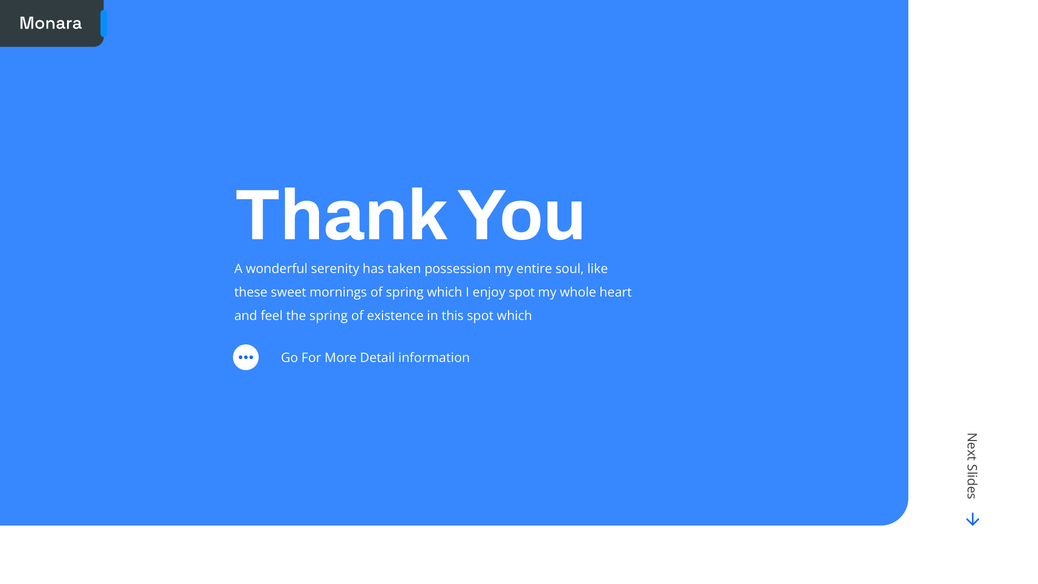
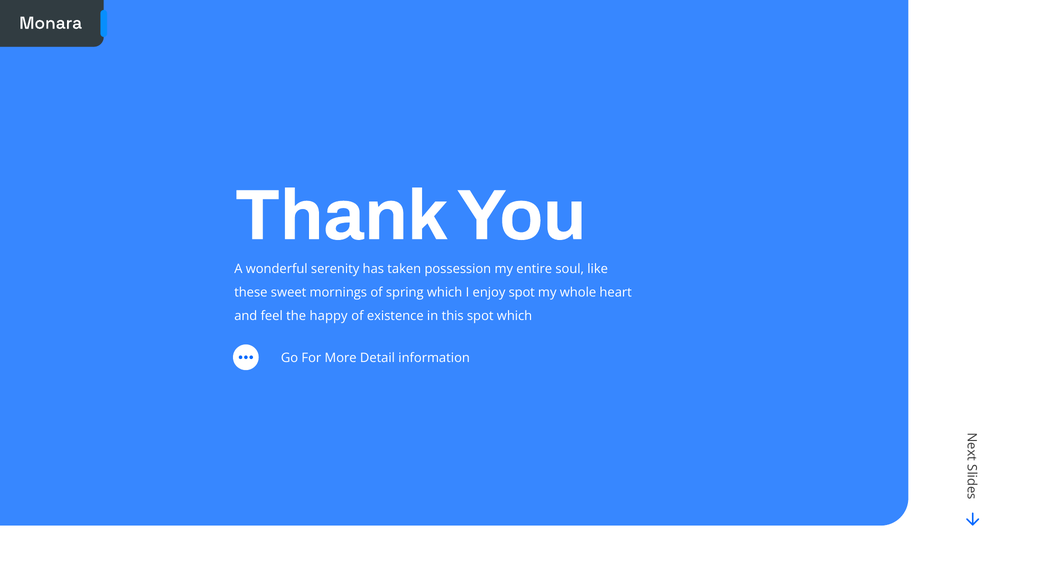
the spring: spring -> happy (329, 316)
